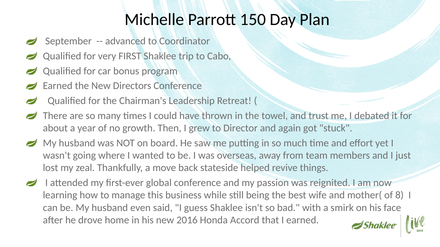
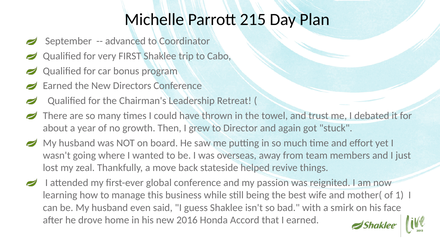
150: 150 -> 215 (253, 20)
8: 8 -> 1 (399, 196)
